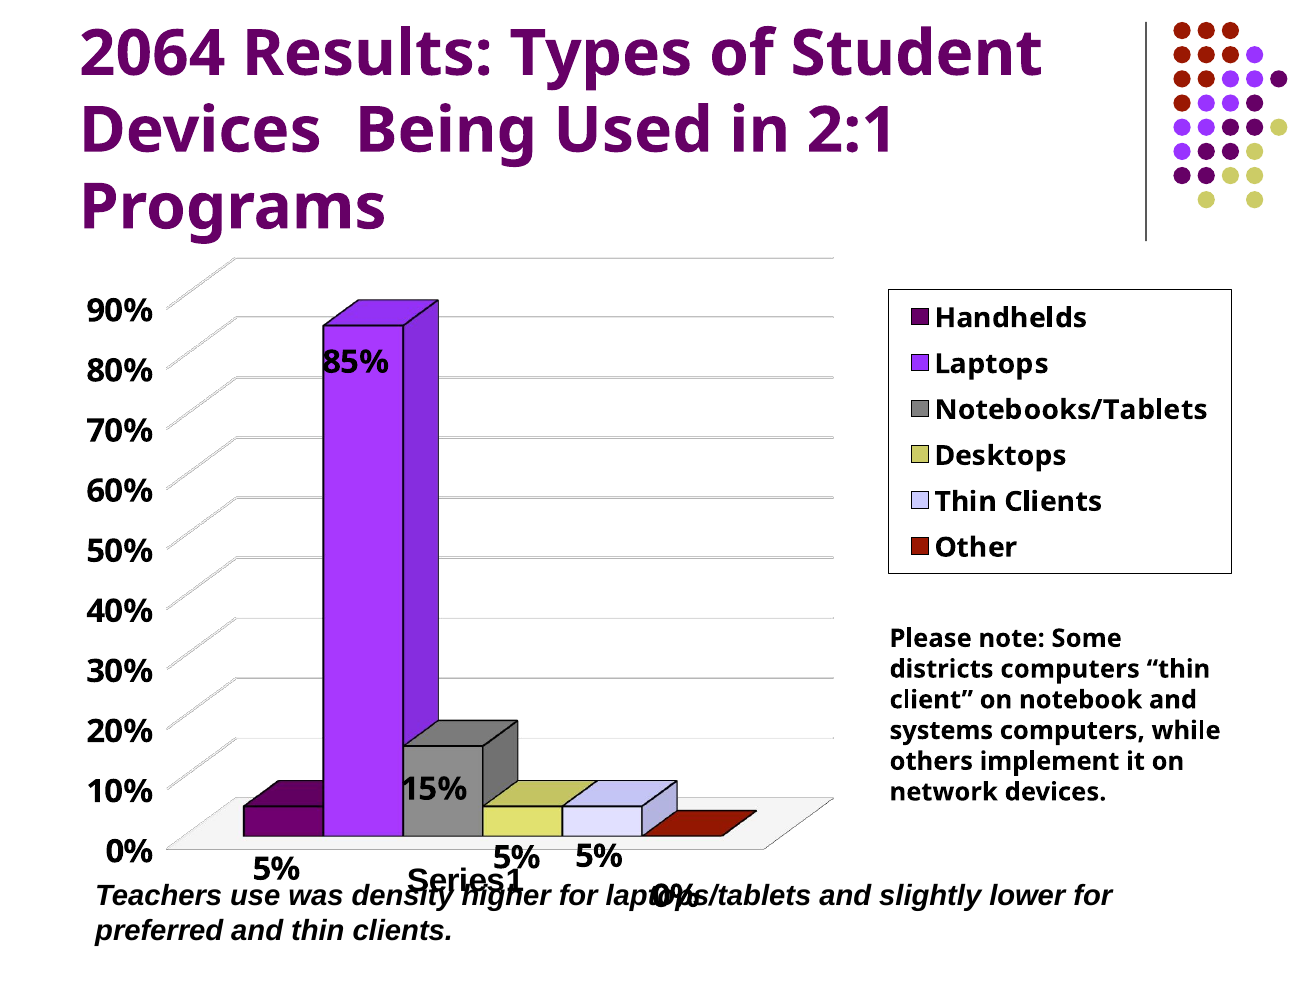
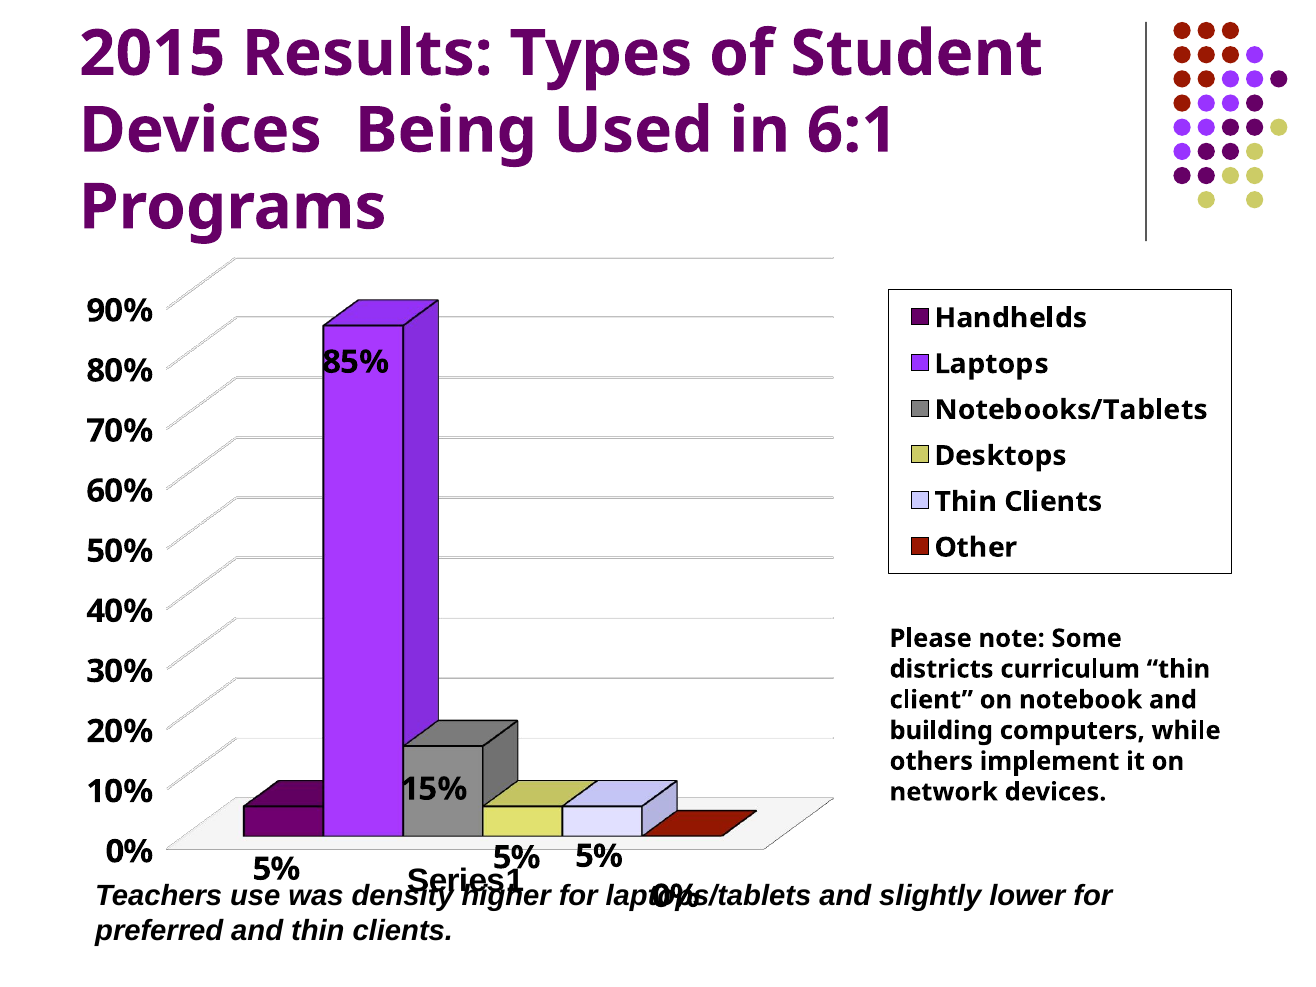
2064: 2064 -> 2015 (152, 54)
2:1: 2:1 -> 6:1 (852, 131)
districts computers: computers -> curriculum (1070, 669)
systems: systems -> building (941, 731)
